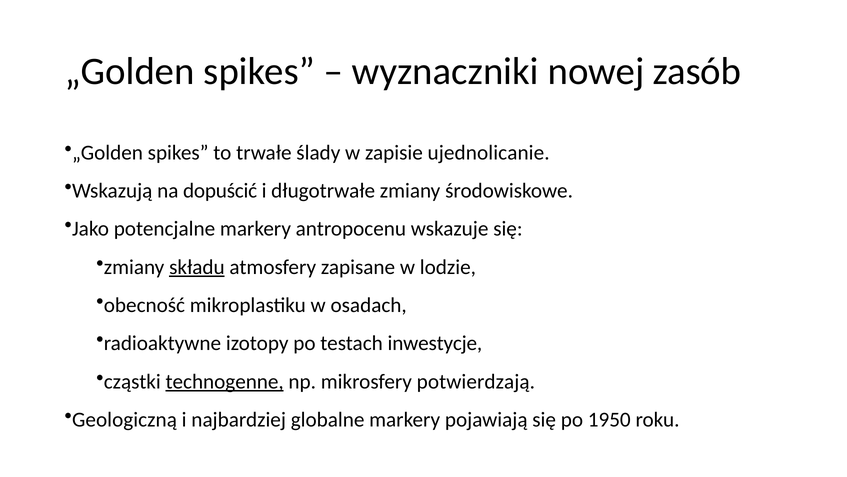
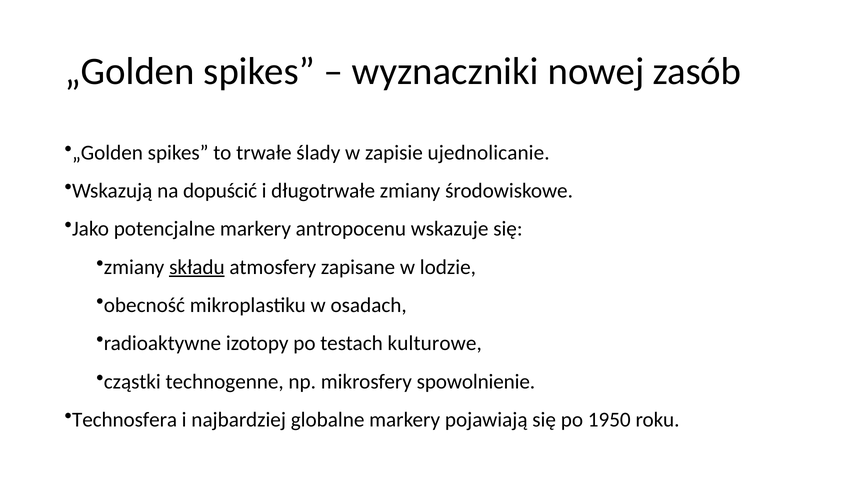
inwestycje: inwestycje -> kulturowe (435, 343)
technogenne underline: present -> none (225, 381)
potwierdzają: potwierdzają -> spowolnienie (476, 381)
Geologiczną: Geologiczną -> Technosfera (125, 419)
